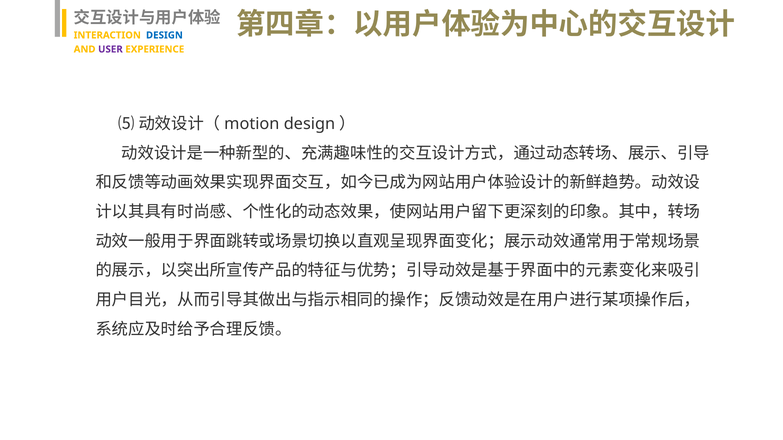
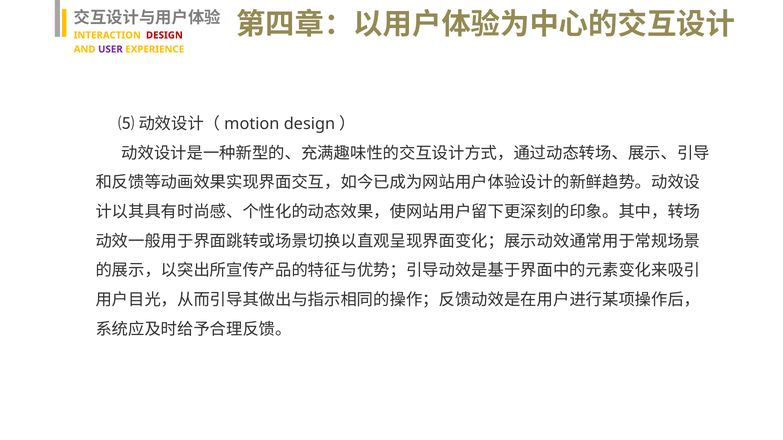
DESIGN colour: blue -> red (164, 35)
